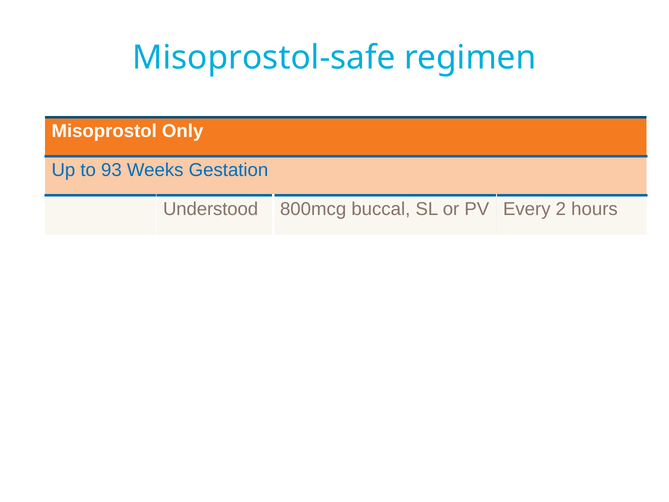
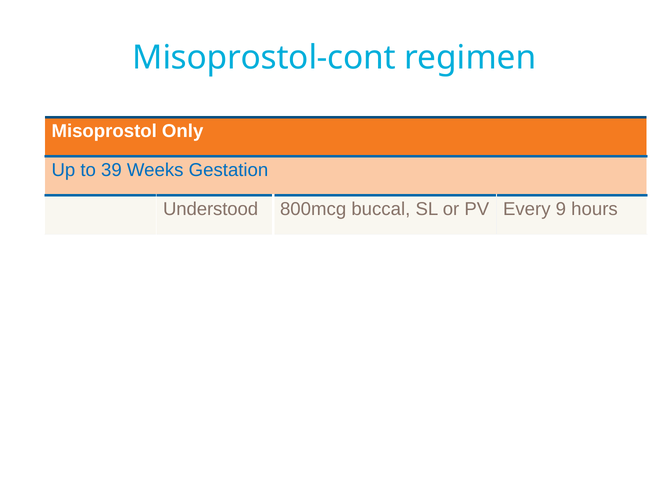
Misoprostol-safe: Misoprostol-safe -> Misoprostol-cont (264, 57)
93: 93 -> 39 (111, 170)
2: 2 -> 9 (561, 209)
